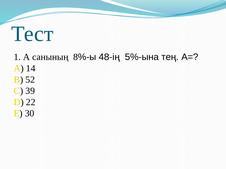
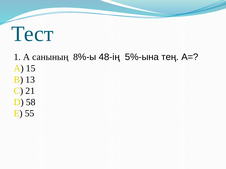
14: 14 -> 15 (31, 69)
52: 52 -> 13 (30, 80)
39: 39 -> 21 (30, 91)
22: 22 -> 58 (31, 102)
30: 30 -> 55 (30, 114)
